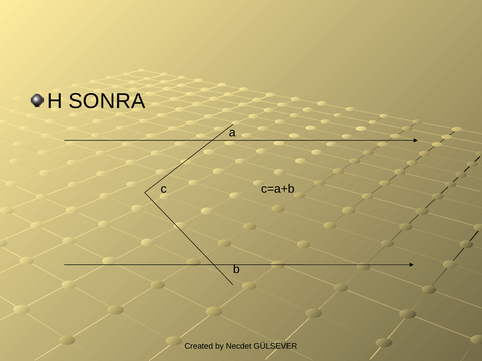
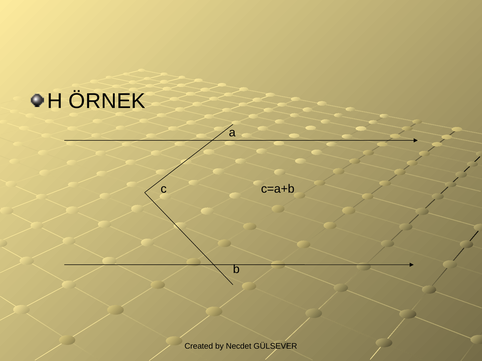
SONRA: SONRA -> ÖRNEK (107, 101)
